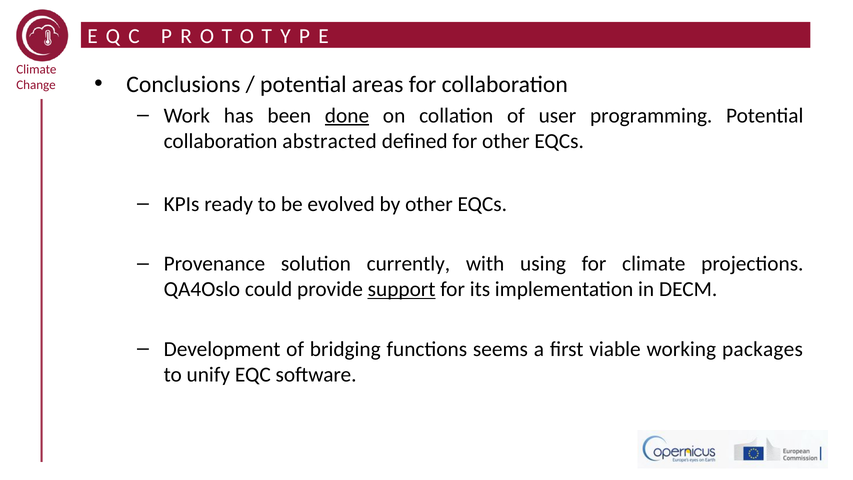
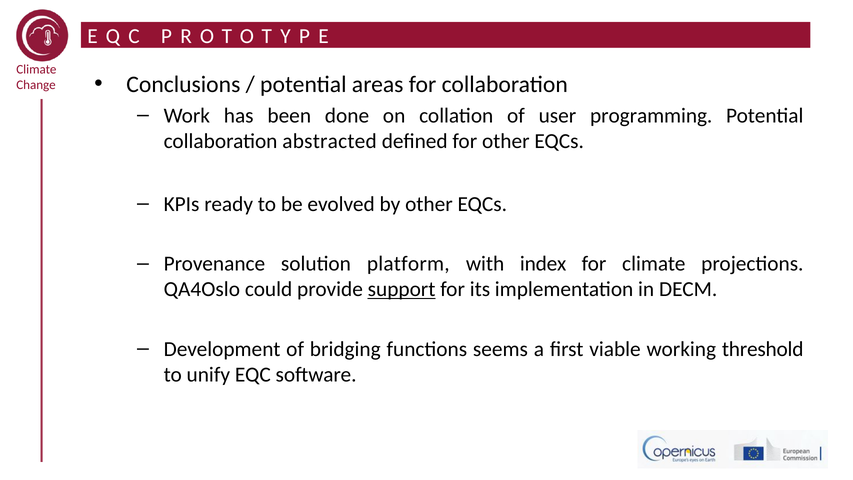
done underline: present -> none (347, 115)
currently: currently -> platform (408, 264)
using: using -> index (543, 264)
packages: packages -> threshold (763, 349)
